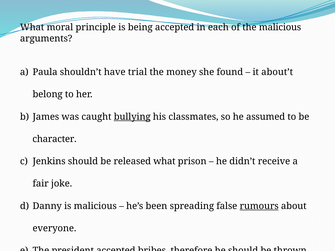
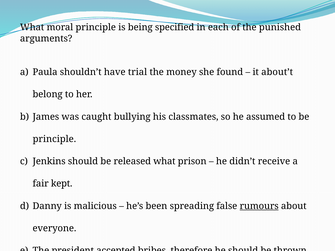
being accepted: accepted -> specified (175, 27)
the malicious: malicious -> punished (280, 27)
bullying underline: present -> none (132, 117)
character: character -> principle (54, 139)
fair joke: joke -> kept (62, 184)
